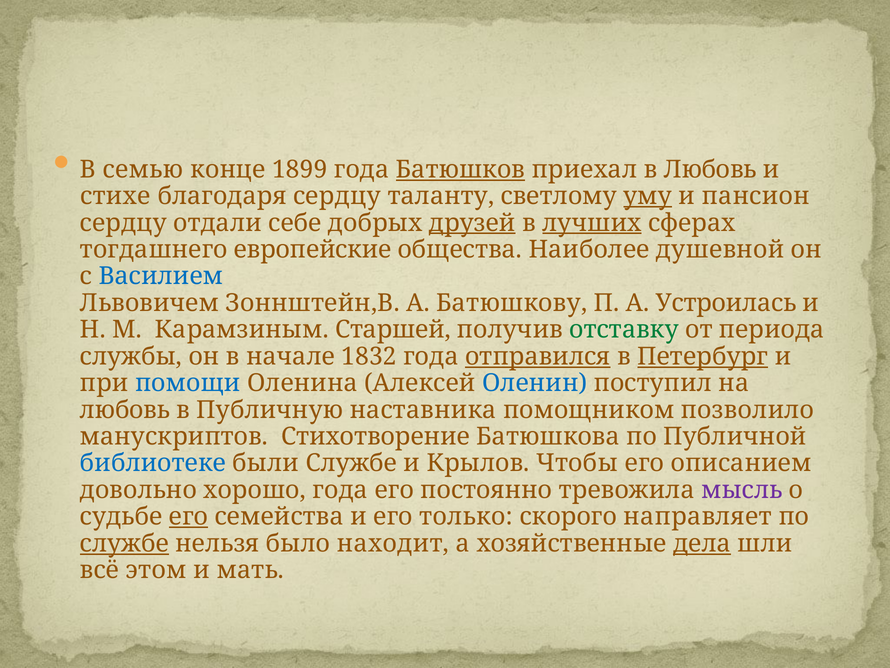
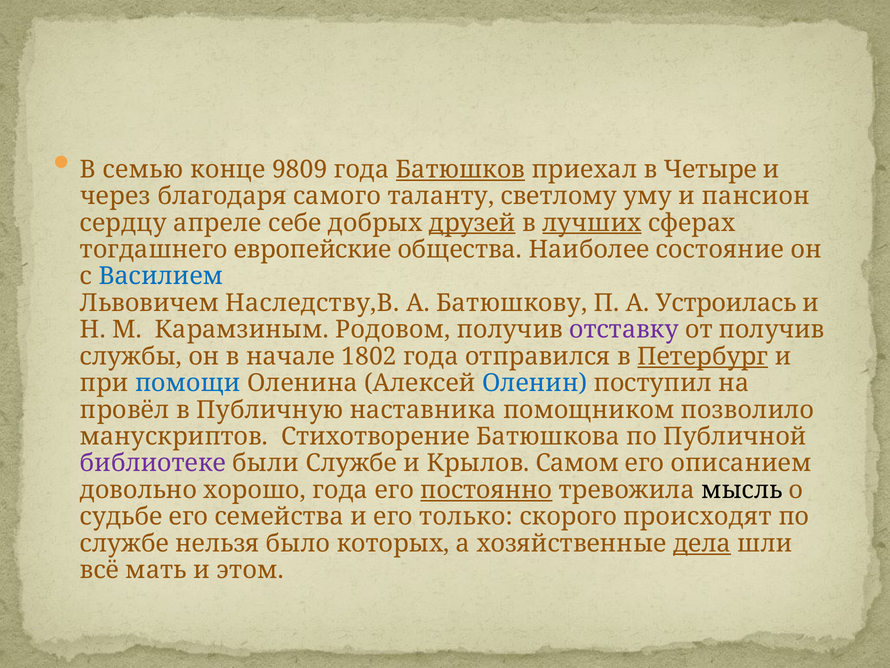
1899: 1899 -> 9809 (300, 169)
в Любовь: Любовь -> Четыре (710, 169)
стихе: стихе -> через (115, 196)
благодаря сердцу: сердцу -> самого (337, 196)
уму underline: present -> none (648, 196)
отдали: отдали -> апреле (218, 223)
душевной: душевной -> состояние (720, 249)
Зоннштейн,В: Зоннштейн,В -> Наследству,В (312, 303)
Старшей: Старшей -> Родовом (393, 329)
отставку colour: green -> purple (624, 329)
от периода: периода -> получив (772, 329)
1832: 1832 -> 1802 (369, 356)
отправился underline: present -> none (538, 356)
любовь: любовь -> провёл (125, 410)
библиотеке colour: blue -> purple (153, 463)
Чтобы: Чтобы -> Самом (577, 463)
постоянно underline: none -> present (486, 490)
мысль colour: purple -> black (742, 490)
его underline: present -> none (189, 516)
направляет: направляет -> происходят (698, 516)
службе underline: present -> none (124, 543)
находит: находит -> которых (393, 543)
этом: этом -> мать (156, 570)
мать: мать -> этом (250, 570)
